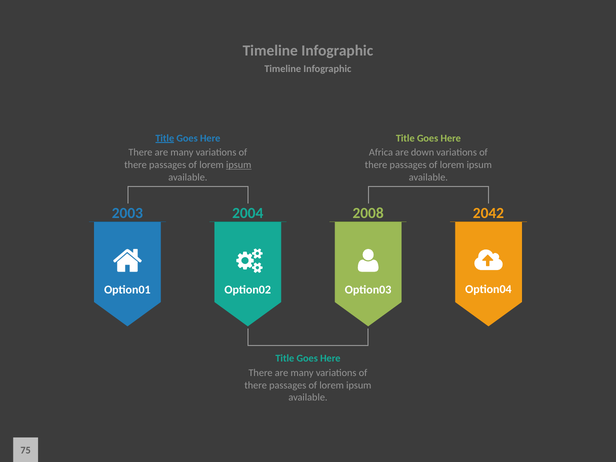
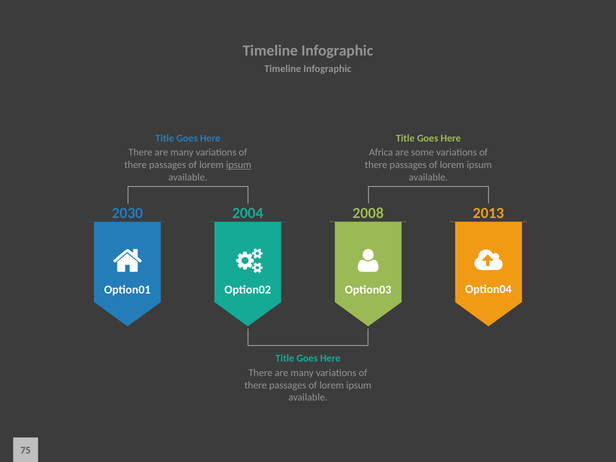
Title underline: present -> none (165, 138)
down: down -> some (422, 153)
2003: 2003 -> 2030 (127, 213)
2042: 2042 -> 2013 (488, 213)
